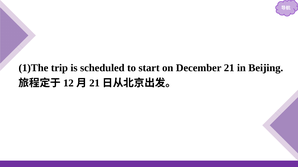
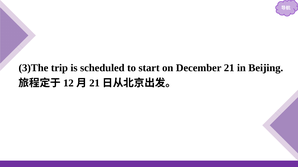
1)The: 1)The -> 3)The (33, 68)
